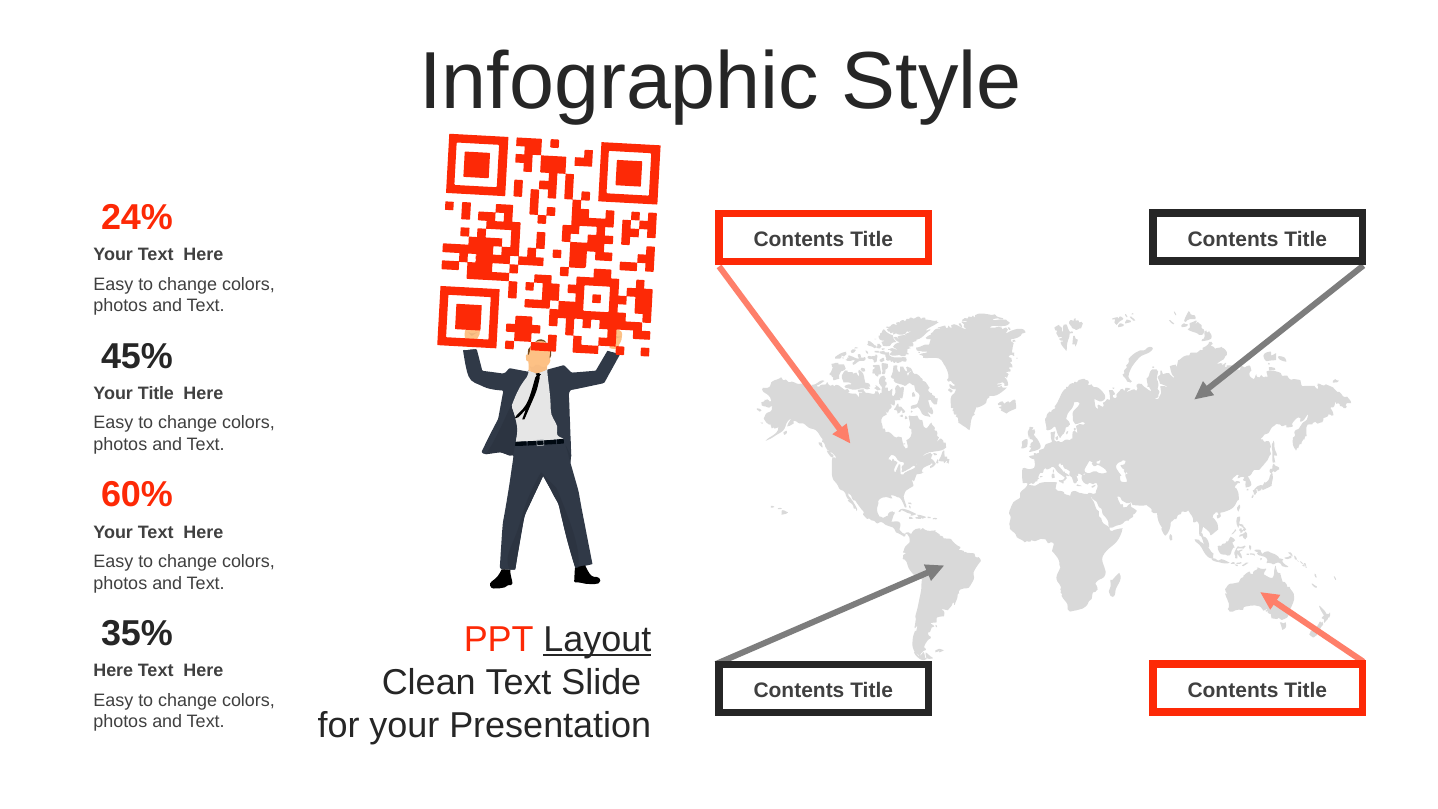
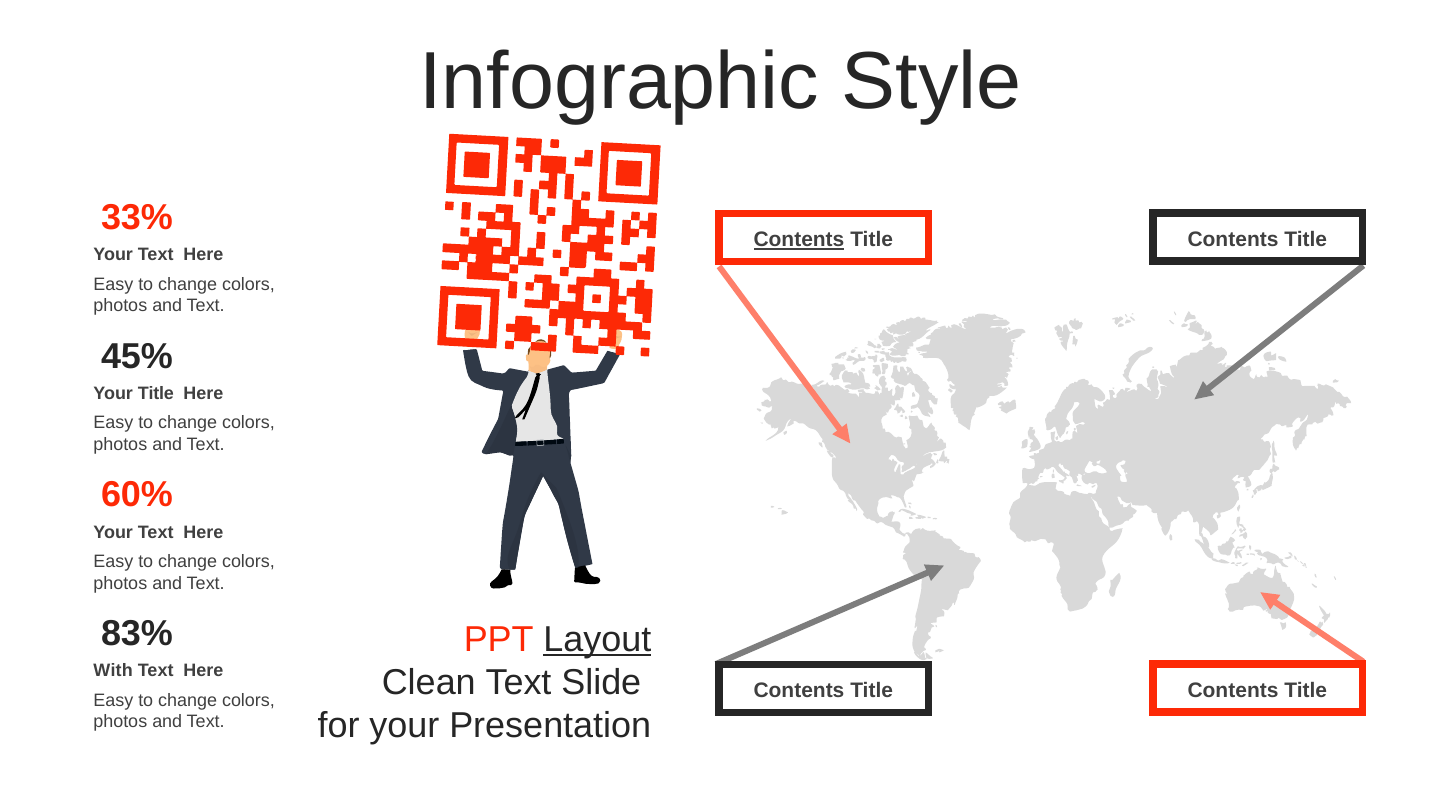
24%: 24% -> 33% (137, 218)
Contents underline: none -> present (799, 240)
35%: 35% -> 83% (137, 634)
Here: Here -> With (113, 671)
